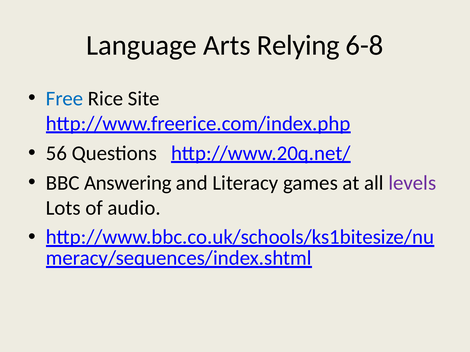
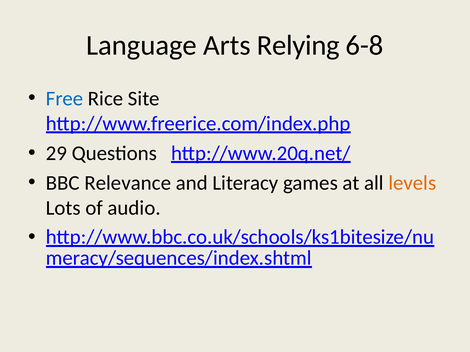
56: 56 -> 29 (56, 153)
Answering: Answering -> Relevance (128, 183)
levels colour: purple -> orange (412, 183)
